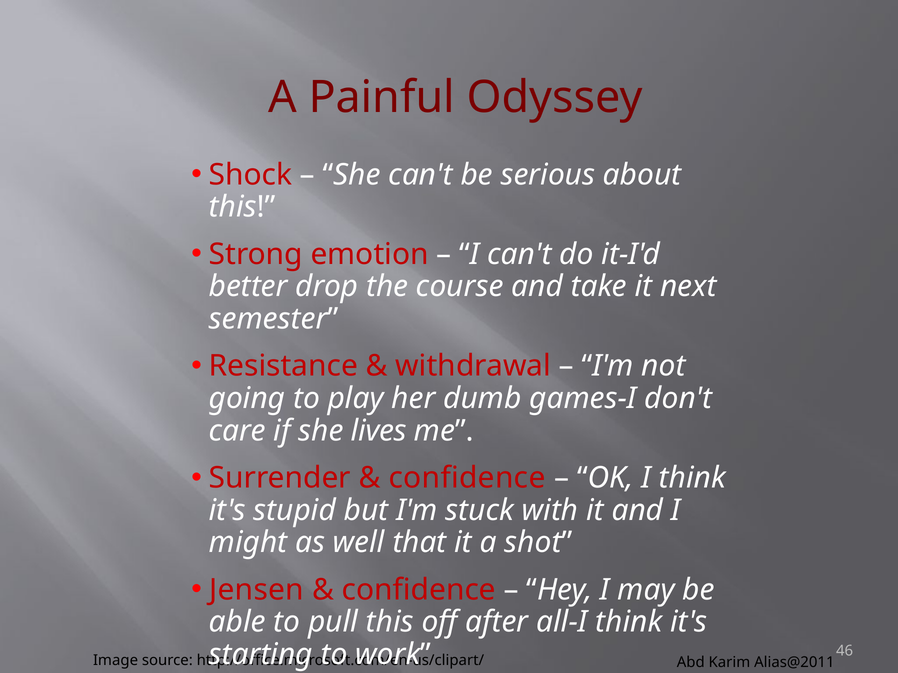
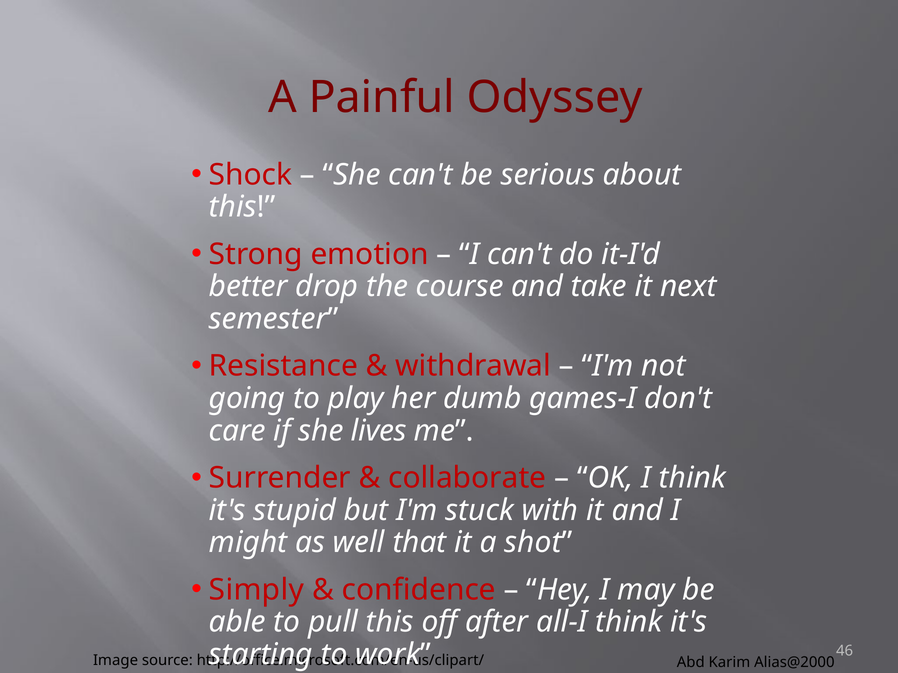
confidence: confidence -> collaborate (467, 478)
Jensen: Jensen -> Simply (256, 590)
Alias@2011: Alias@2011 -> Alias@2000 (794, 663)
